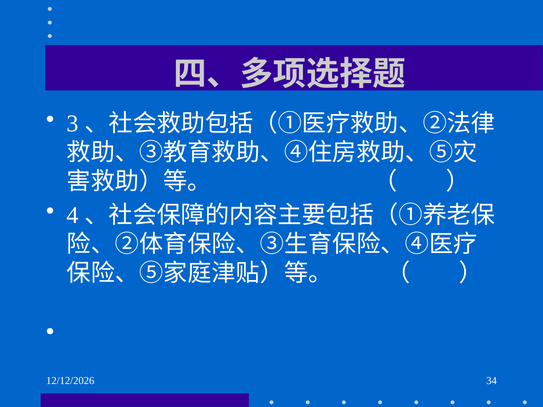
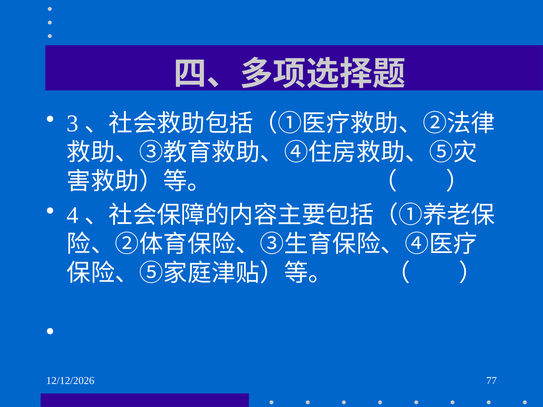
34: 34 -> 77 (492, 381)
